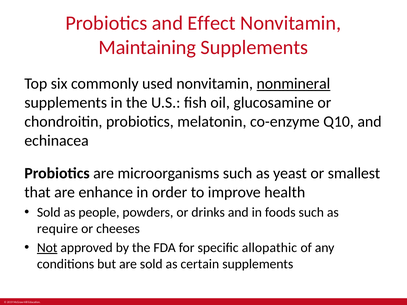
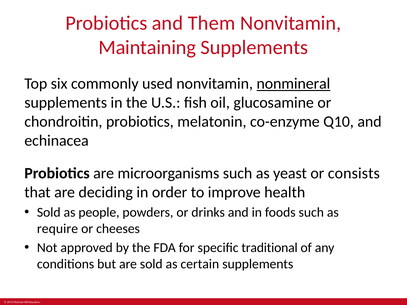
Effect: Effect -> Them (212, 23)
smallest: smallest -> consists (354, 173)
enhance: enhance -> deciding (106, 192)
Not underline: present -> none (47, 248)
allopathic: allopathic -> traditional (270, 248)
